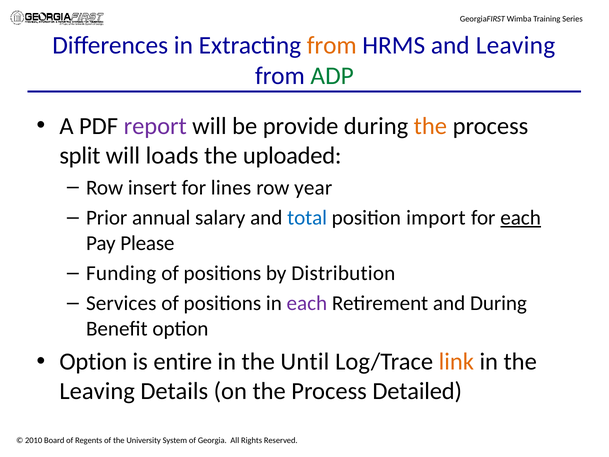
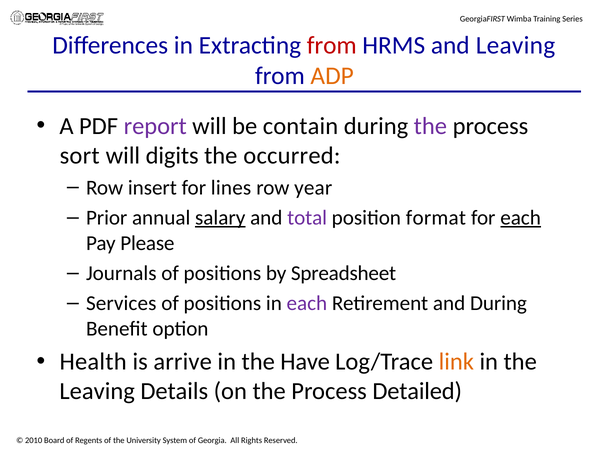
from colour: orange -> red (332, 45)
ADP colour: green -> orange (332, 76)
provide: provide -> contain (300, 126)
the colour: orange -> purple (430, 126)
split: split -> sort (80, 155)
loads: loads -> digits (172, 155)
uploaded: uploaded -> occurred (292, 155)
salary underline: none -> present (220, 218)
total colour: blue -> purple (307, 218)
import: import -> format (436, 218)
Funding: Funding -> Journals (121, 273)
Distribution: Distribution -> Spreadsheet (344, 273)
Option: Option -> Health (93, 362)
entire: entire -> arrive (183, 362)
Until: Until -> Have (305, 362)
